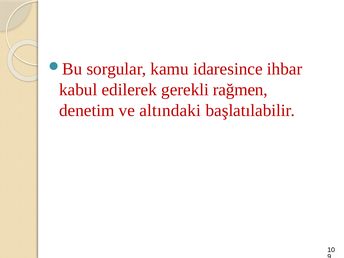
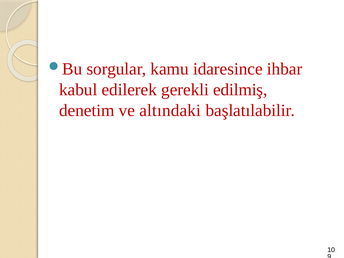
rağmen: rağmen -> edilmiş (240, 90)
